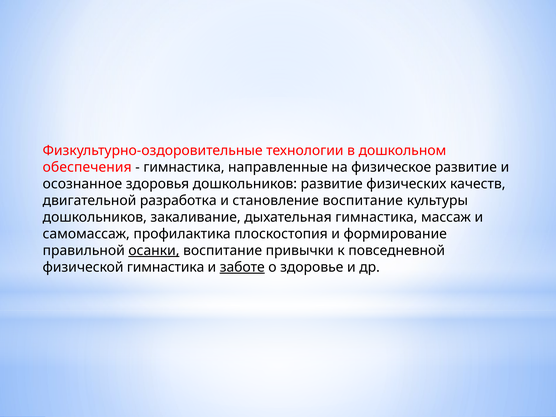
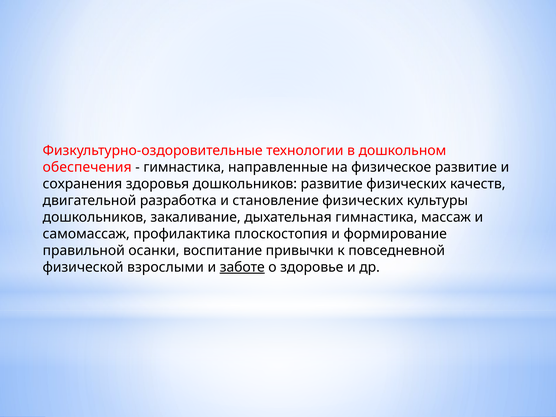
осознанное: осознанное -> сохранения (82, 184)
становление воспитание: воспитание -> физических (363, 201)
осанки underline: present -> none (154, 251)
физической гимнастика: гимнастика -> взрослыми (166, 267)
